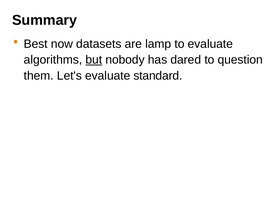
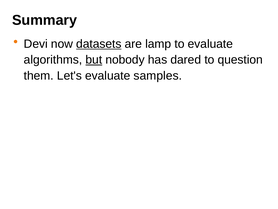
Best: Best -> Devi (36, 44)
datasets underline: none -> present (99, 44)
standard: standard -> samples (158, 75)
